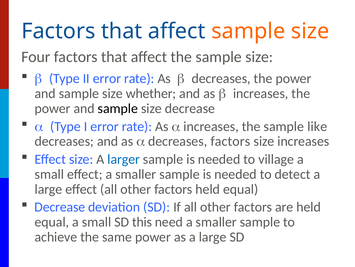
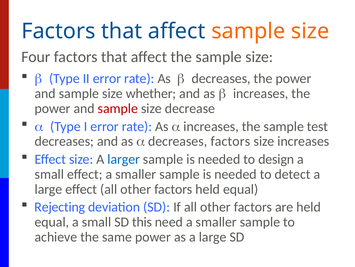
sample colour: black -> red (118, 108)
like: like -> test (317, 126)
village: village -> design (276, 159)
Decrease: Decrease -> Rejecting (60, 207)
